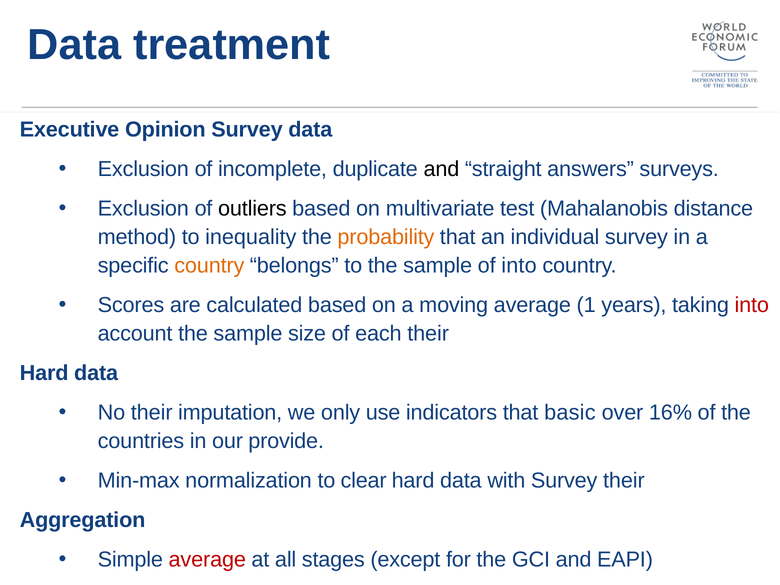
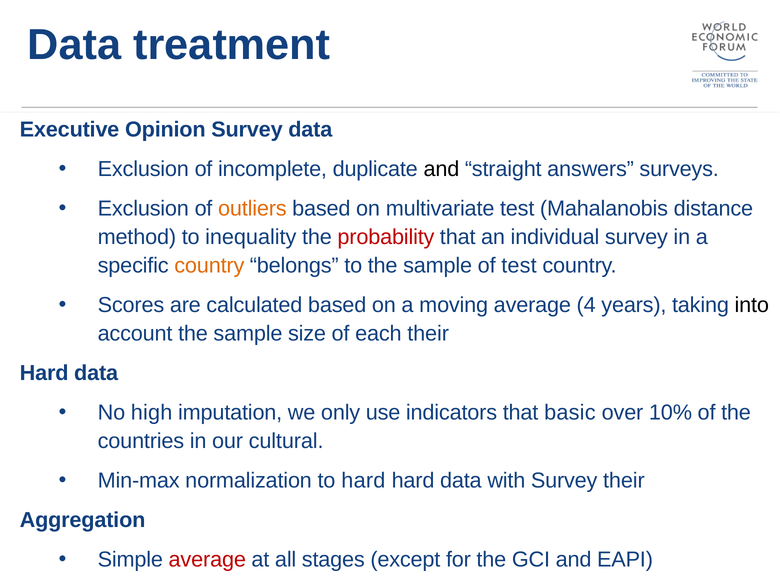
outliers colour: black -> orange (252, 209)
probability colour: orange -> red (386, 237)
of into: into -> test (519, 266)
1: 1 -> 4 (586, 305)
into colour: red -> black (752, 305)
No their: their -> high (152, 413)
16%: 16% -> 10% (670, 413)
provide: provide -> cultural (286, 441)
to clear: clear -> hard (363, 481)
